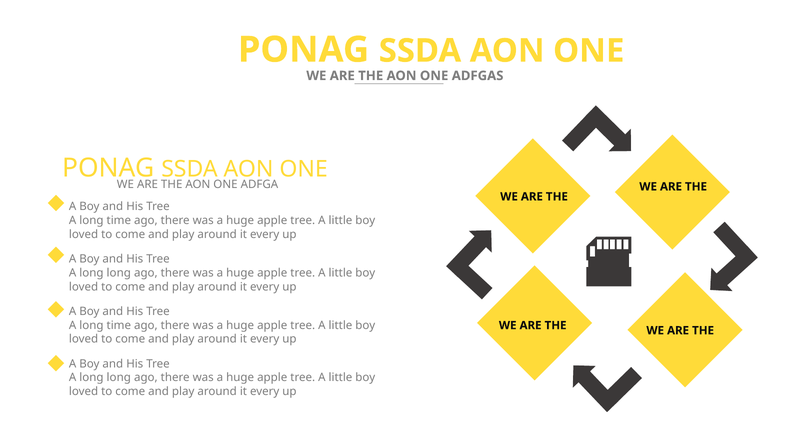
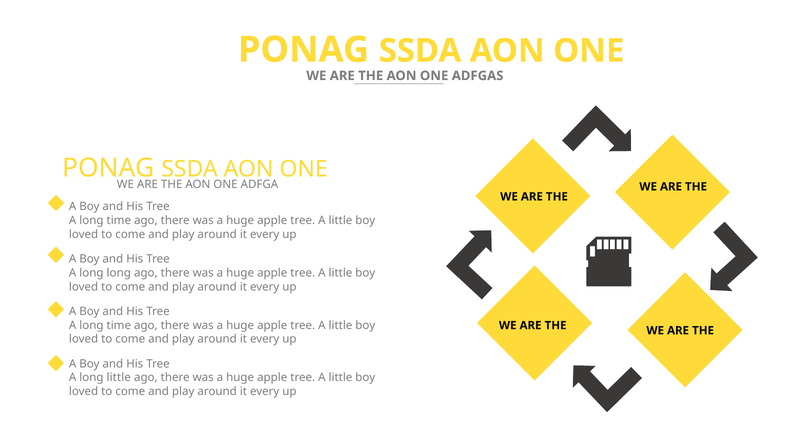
long: long -> little (119, 378)
